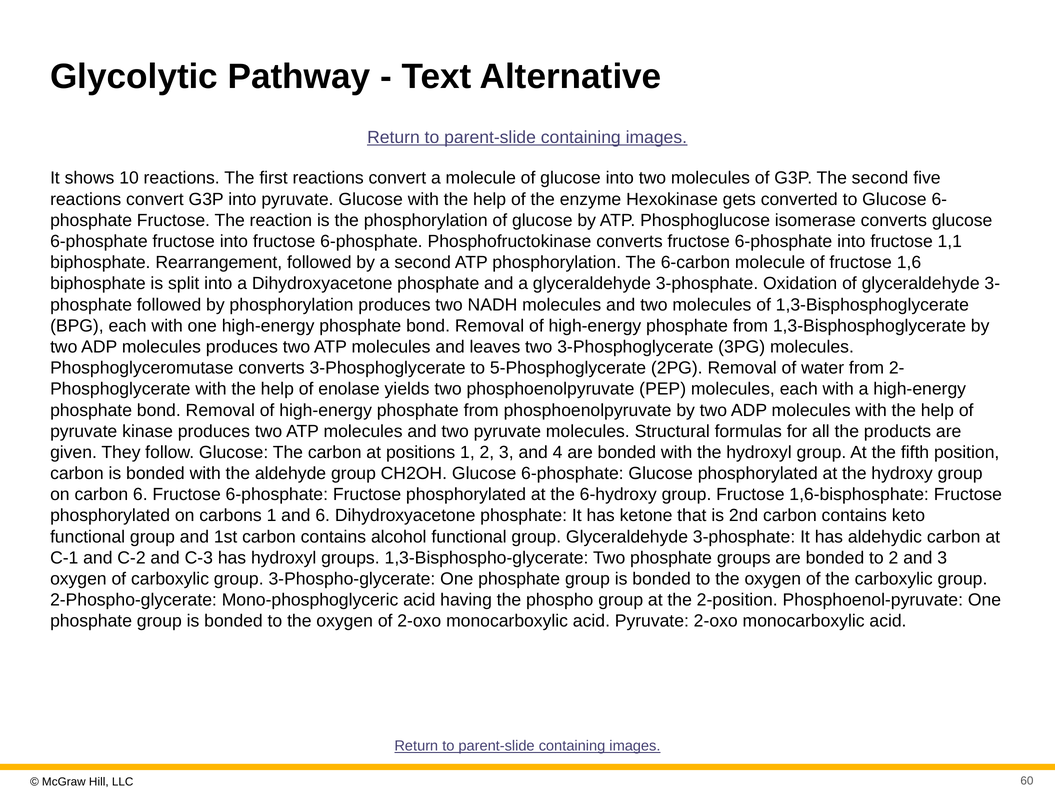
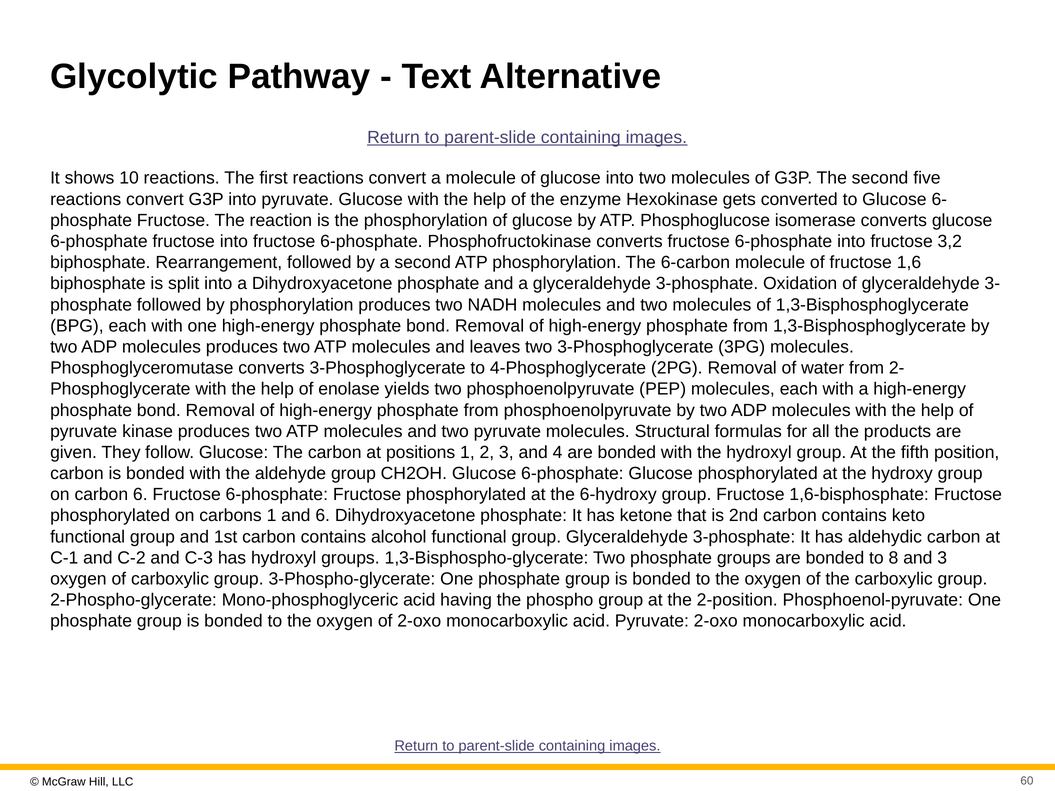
1,1: 1,1 -> 3,2 (950, 242)
5-Phosphoglycerate: 5-Phosphoglycerate -> 4-Phosphoglycerate (568, 368)
to 2: 2 -> 8 (893, 558)
